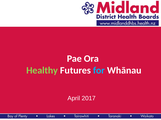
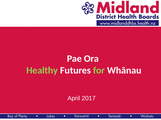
for colour: light blue -> light green (99, 71)
